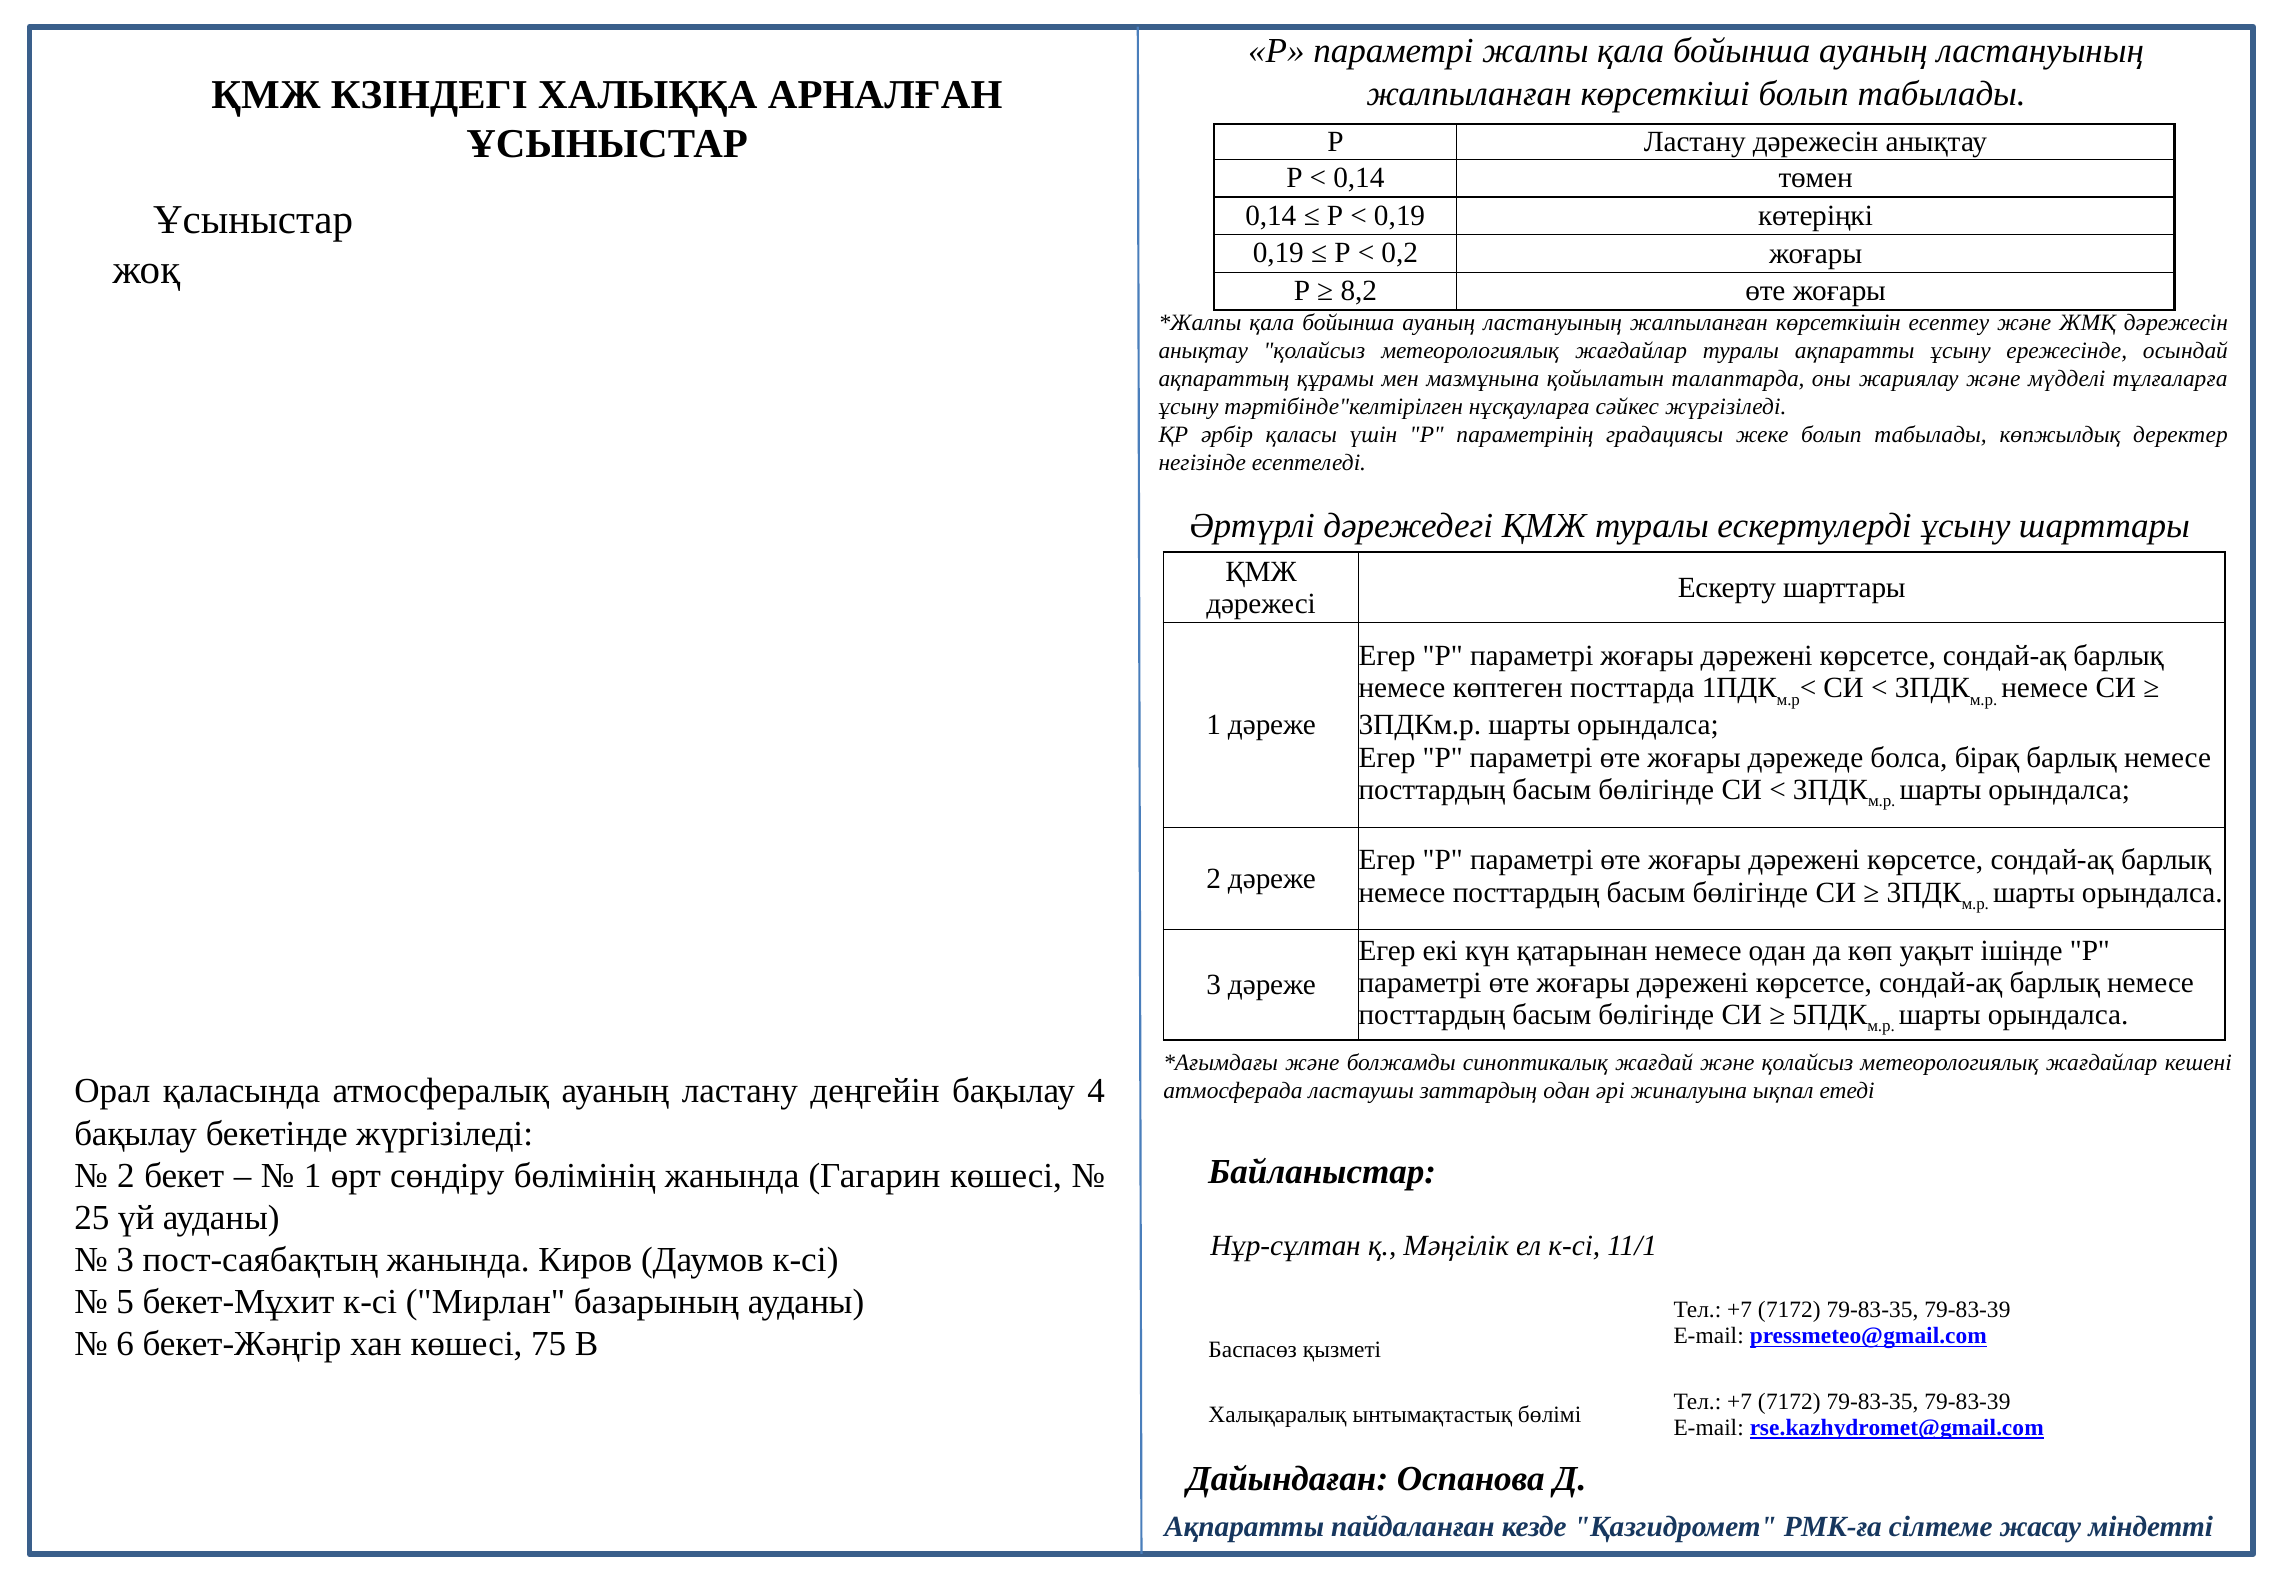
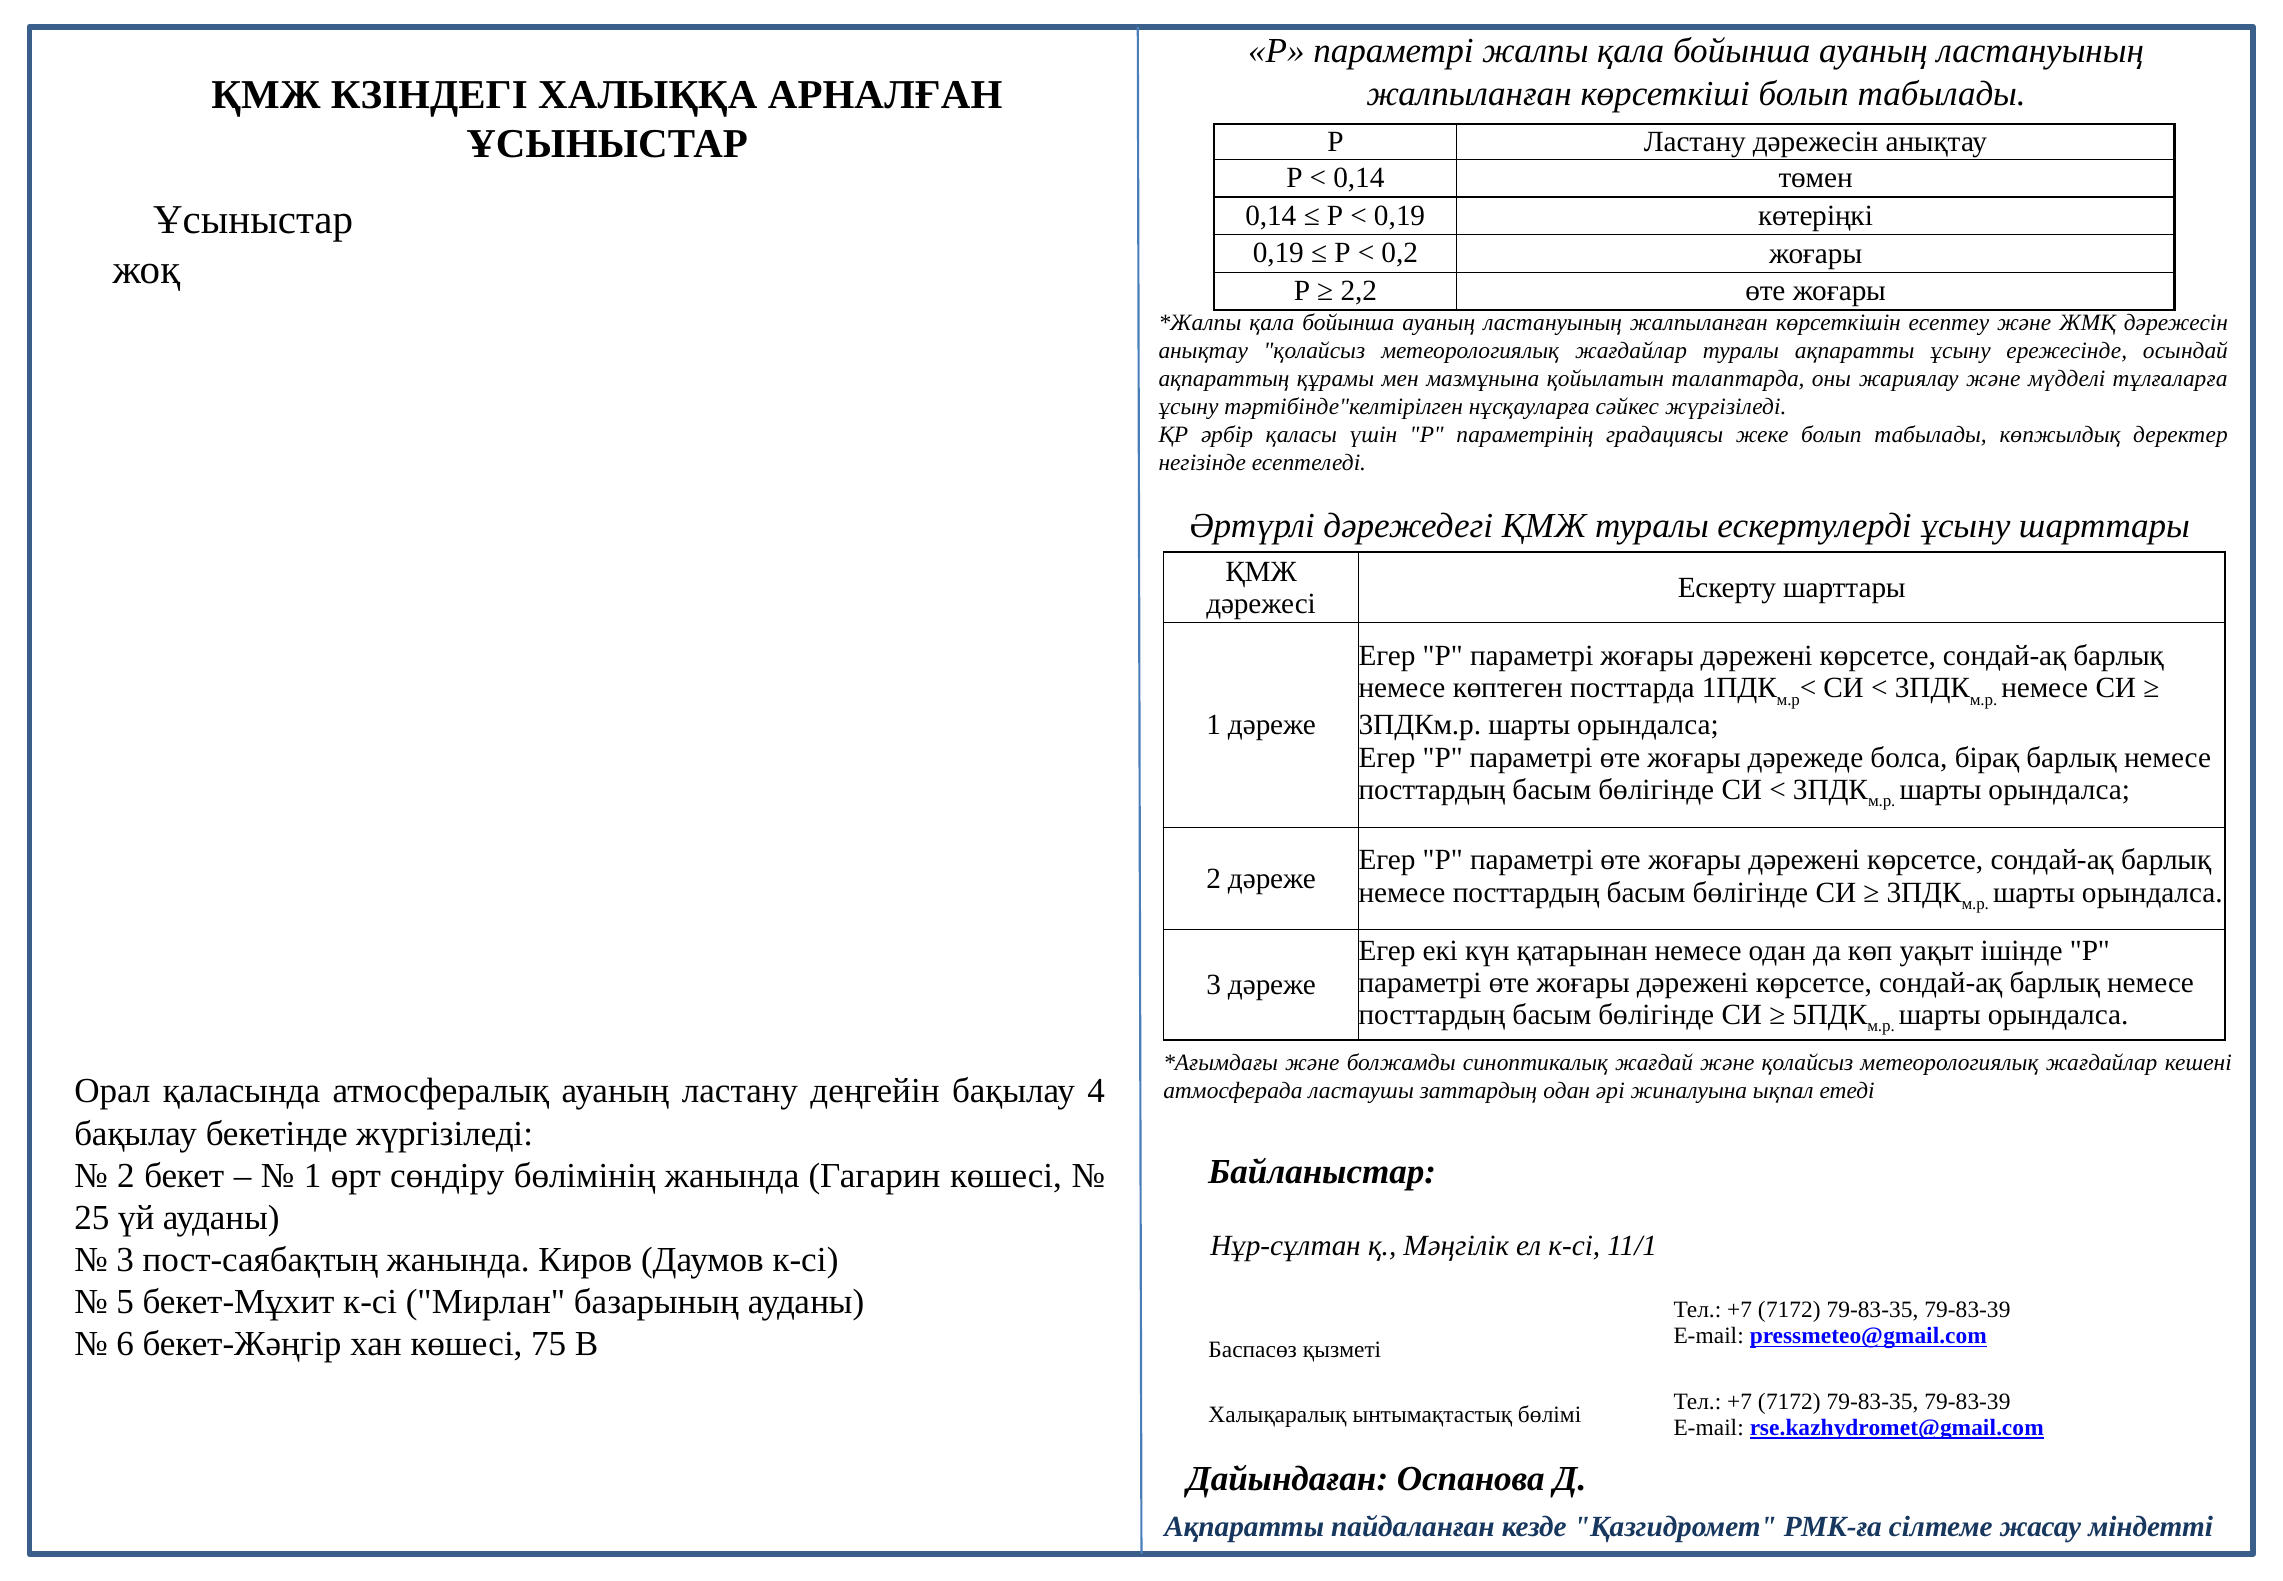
8,2: 8,2 -> 2,2 (1359, 291)
